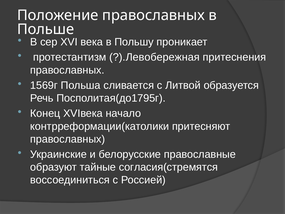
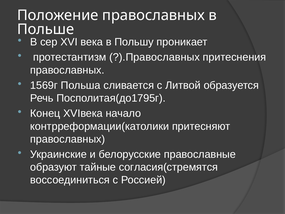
?).Левобережная: ?).Левобережная -> ?).Православных (155, 57)
